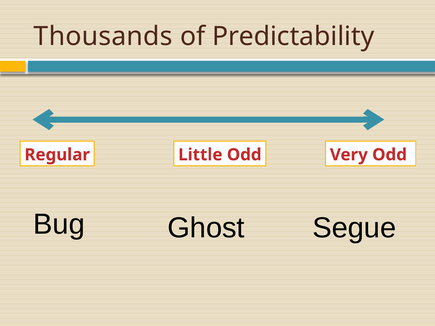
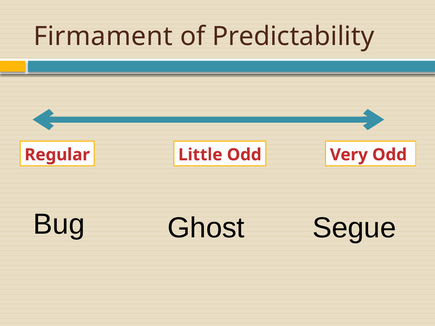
Thousands: Thousands -> Firmament (103, 36)
